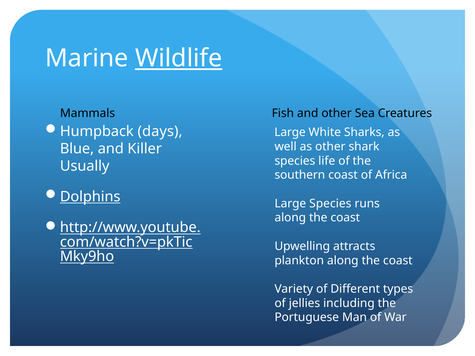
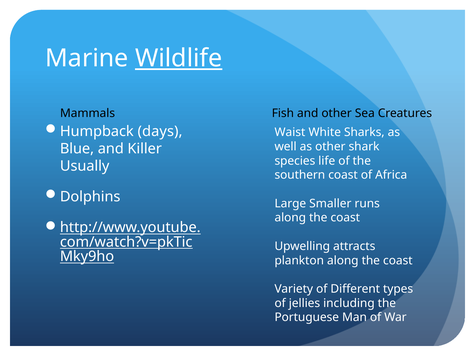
Large: Large -> Waist (290, 132)
Dolphins underline: present -> none (90, 197)
Large Species: Species -> Smaller (330, 204)
